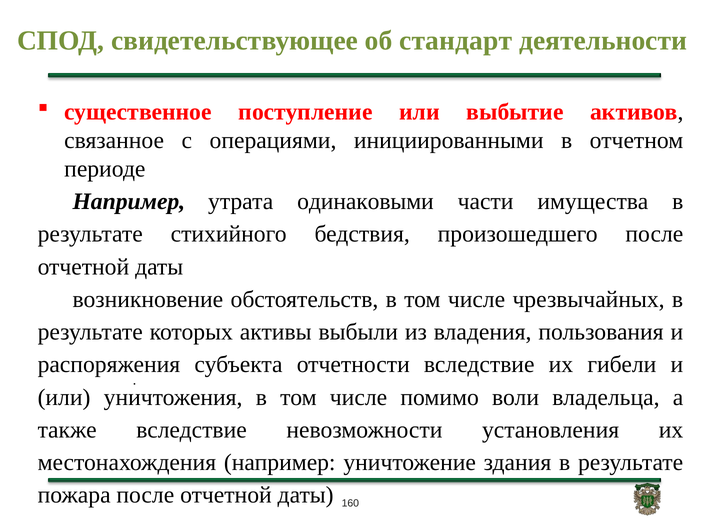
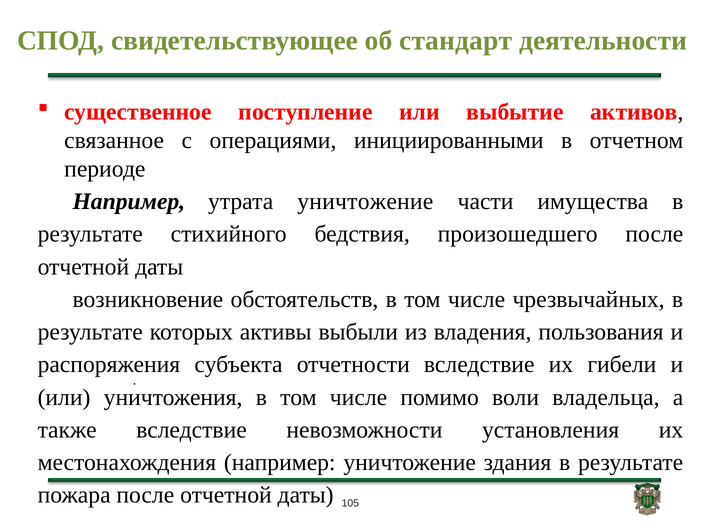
утрата одинаковыми: одинаковыми -> уничтожение (365, 201)
160: 160 -> 105 (350, 503)
